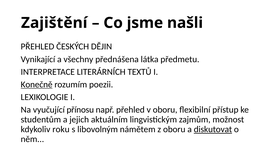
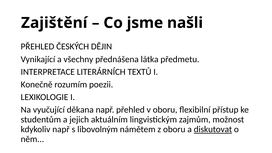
Konečně underline: present -> none (37, 84)
přínosu: přínosu -> děkana (80, 110)
kdykoliv roku: roku -> např (61, 129)
